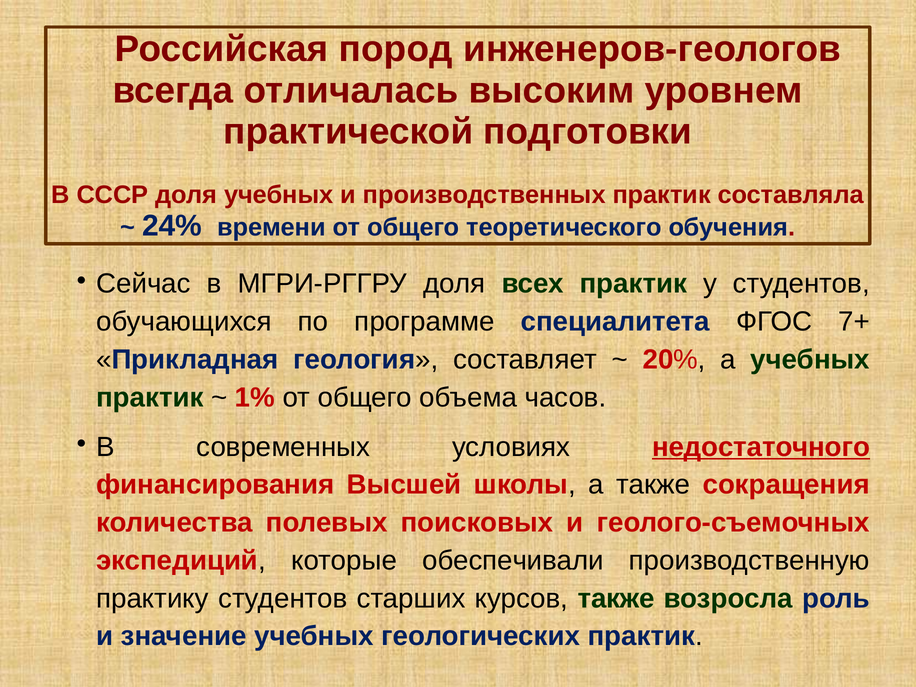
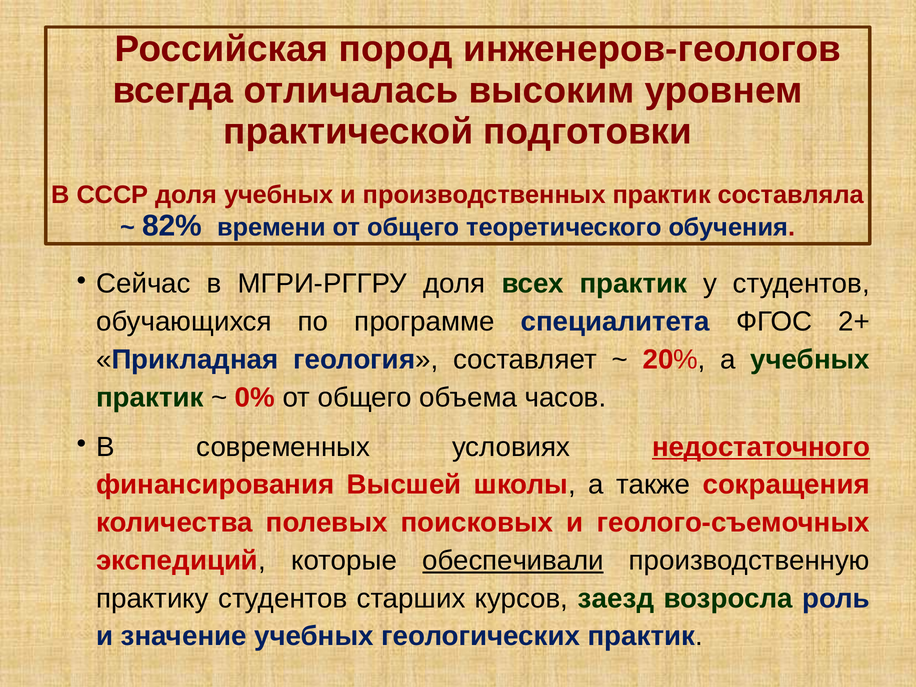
24%: 24% -> 82% (172, 226)
7+: 7+ -> 2+ (854, 322)
1%: 1% -> 0% (255, 397)
обеспечивали underline: none -> present (513, 560)
курсов также: также -> заезд (616, 598)
